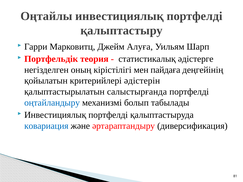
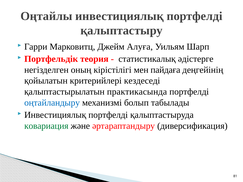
әдістерін: әдістерін -> кездеседі (142, 81)
салыстырғанда: салыстырғанда -> практикасында (137, 92)
ковариация colour: blue -> green (46, 126)
